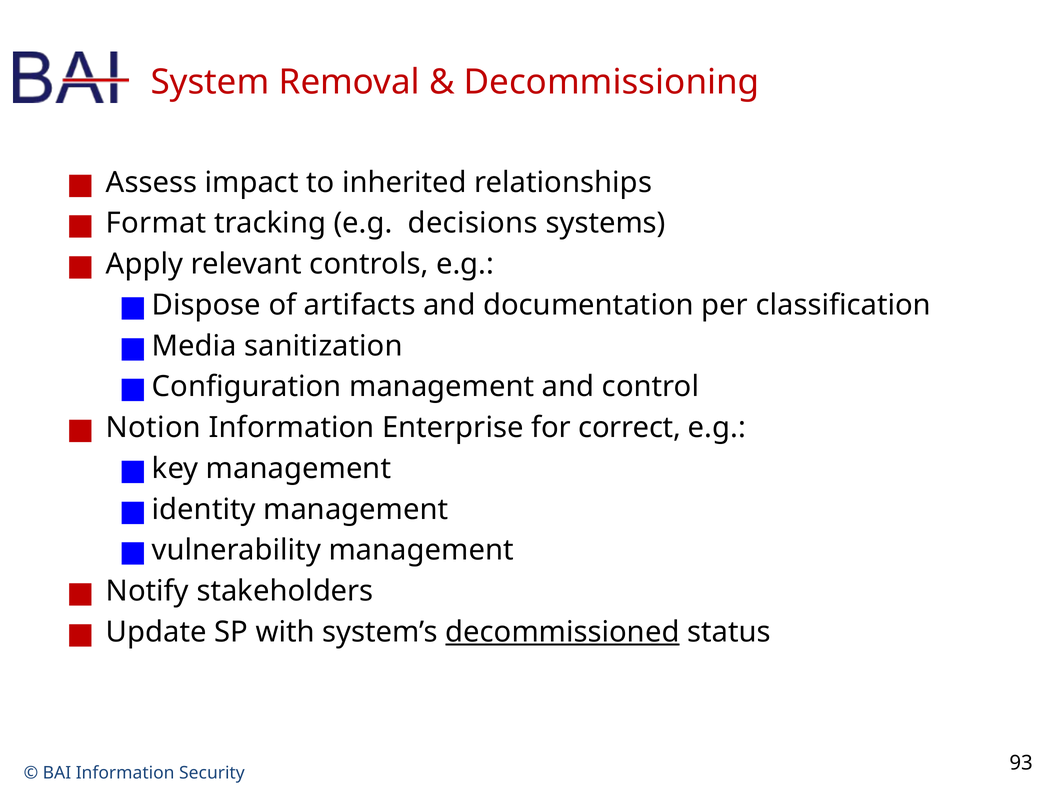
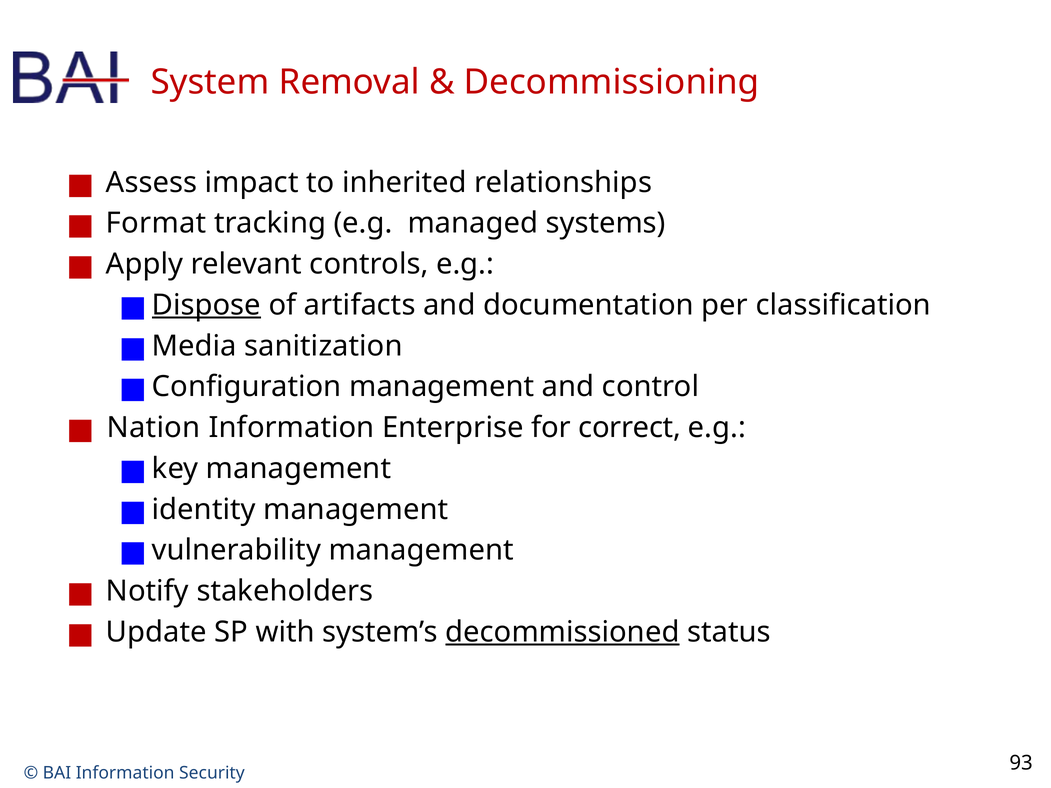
decisions: decisions -> managed (473, 223)
Dispose underline: none -> present (206, 305)
Notion: Notion -> Nation (153, 428)
